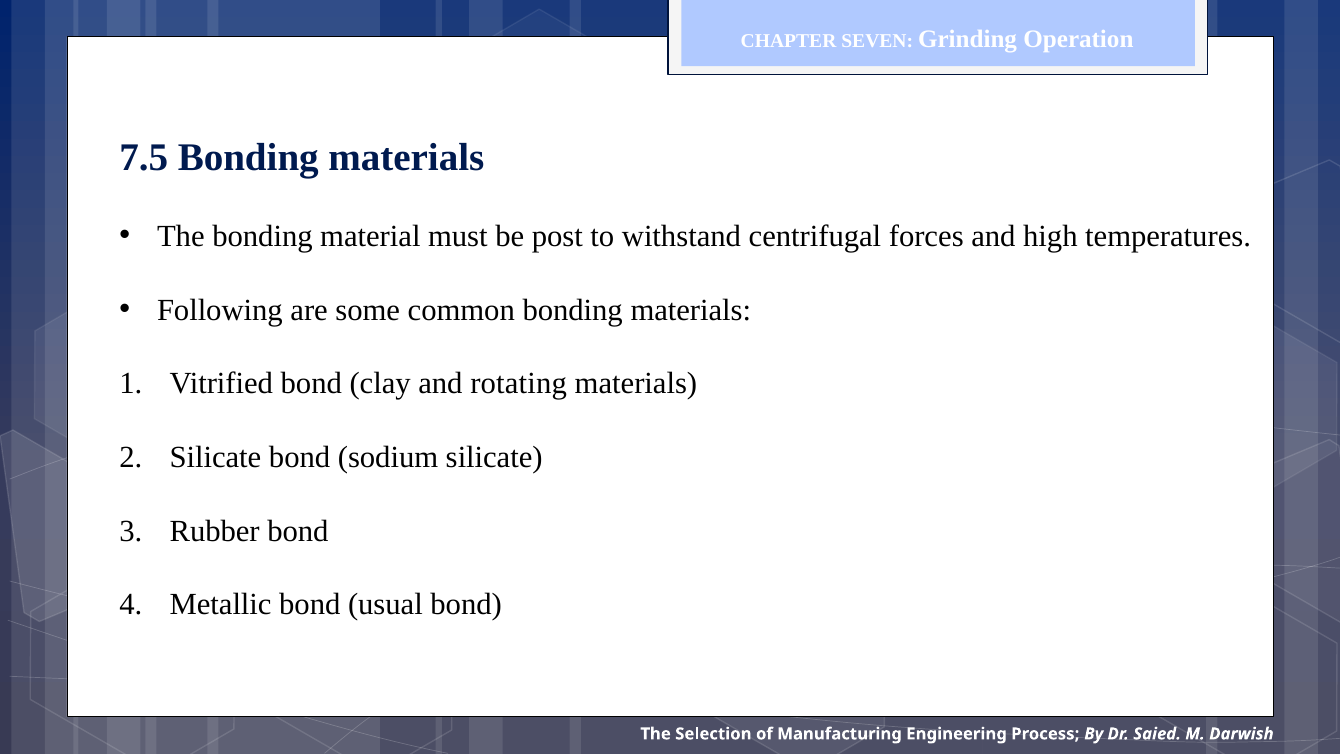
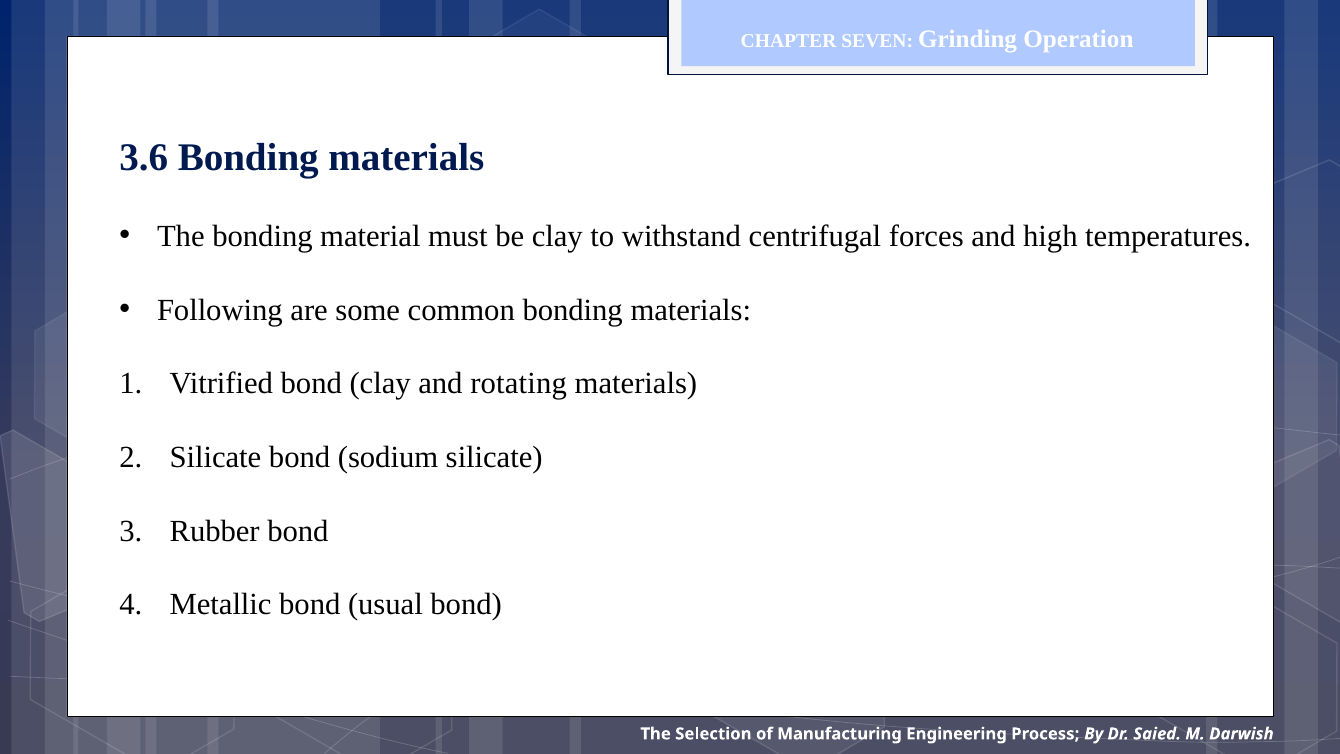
7.5: 7.5 -> 3.6 (144, 158)
be post: post -> clay (557, 236)
